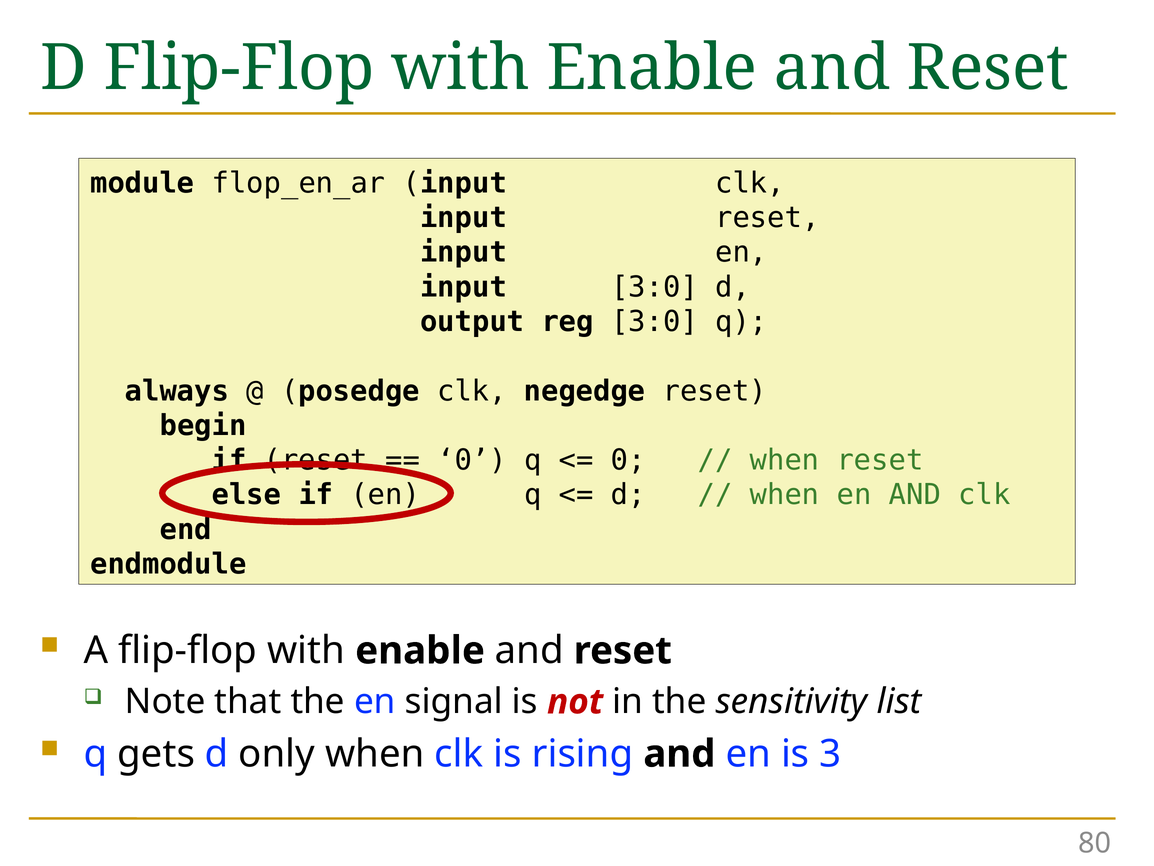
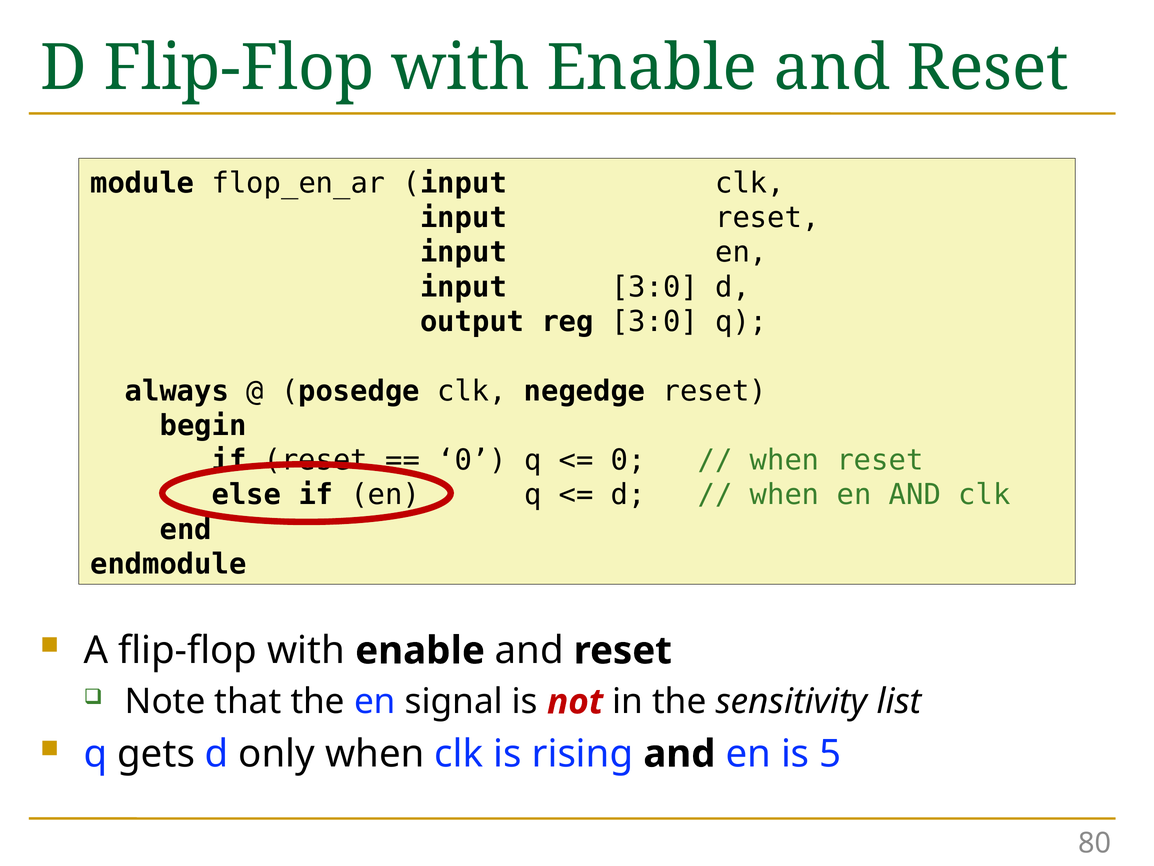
3: 3 -> 5 (830, 754)
